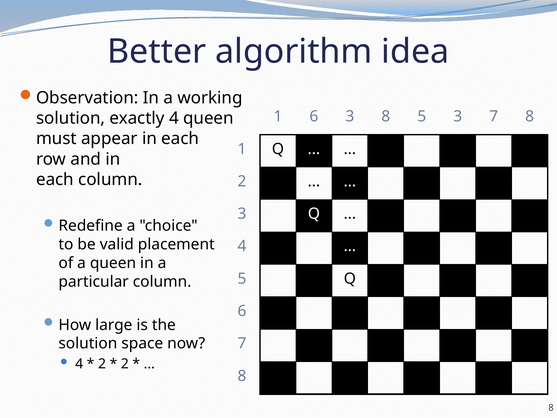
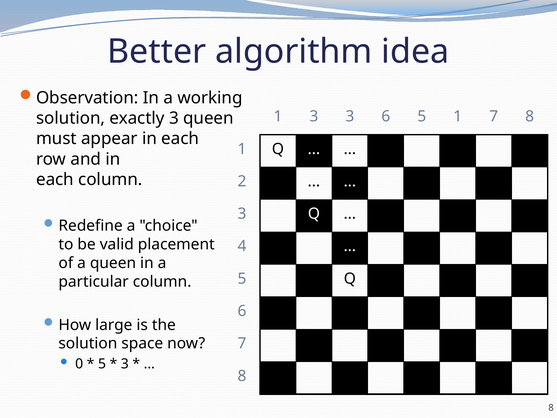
1 6: 6 -> 3 (314, 116)
3 8: 8 -> 6 (386, 116)
5 3: 3 -> 1 (458, 116)
exactly 4: 4 -> 3 (174, 118)
4: 4 -> 0 (79, 364)
2: 2 -> 5 (102, 364)
2: 2 -> 3 (125, 364)
